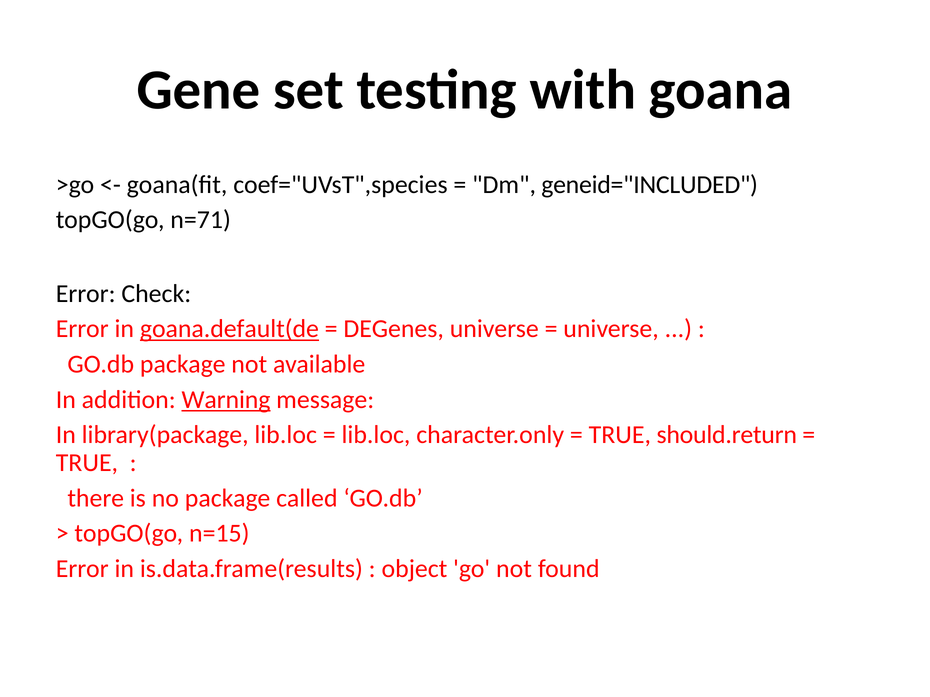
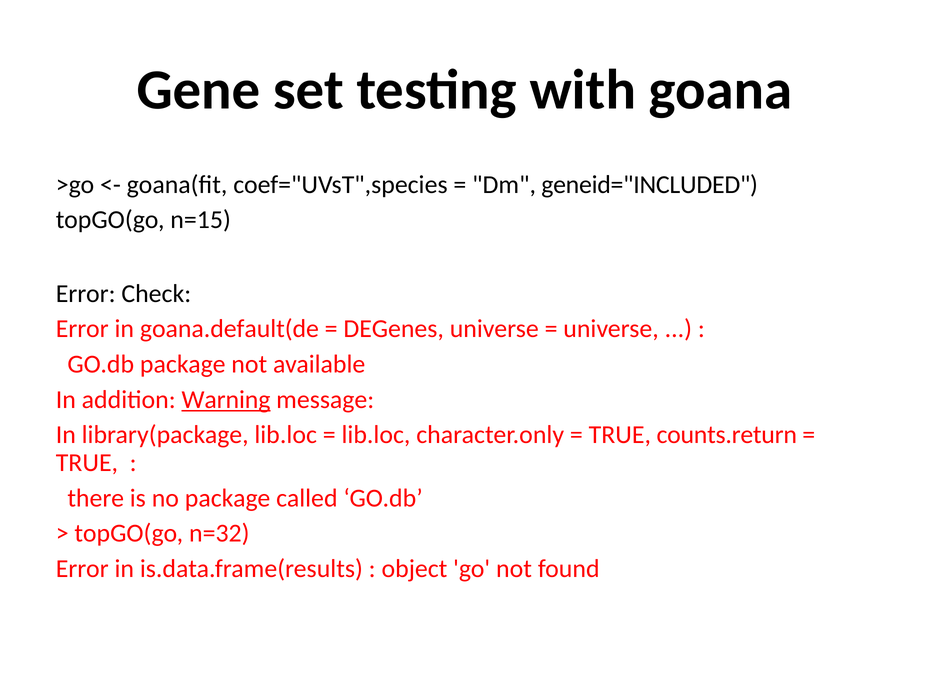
n=71: n=71 -> n=15 (201, 220)
goana.default(de underline: present -> none (229, 329)
should.return: should.return -> counts.return (727, 435)
n=15: n=15 -> n=32 (219, 534)
